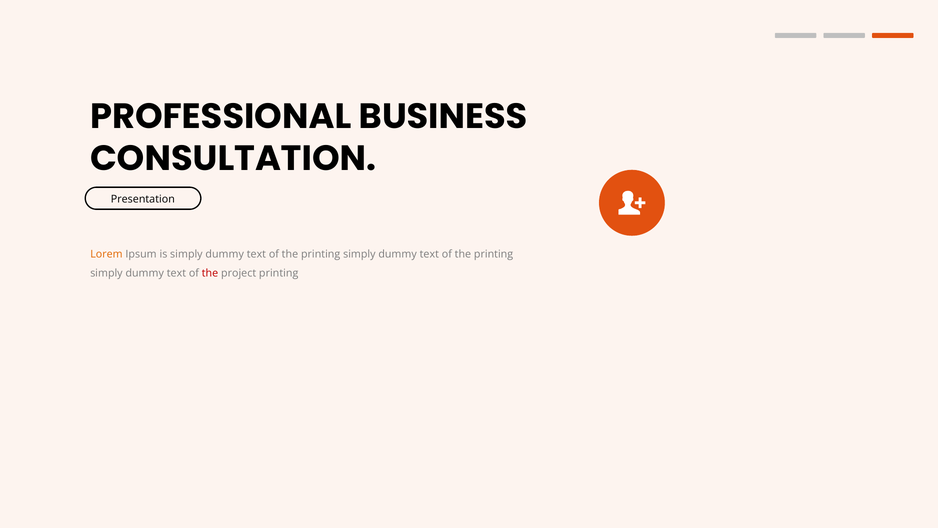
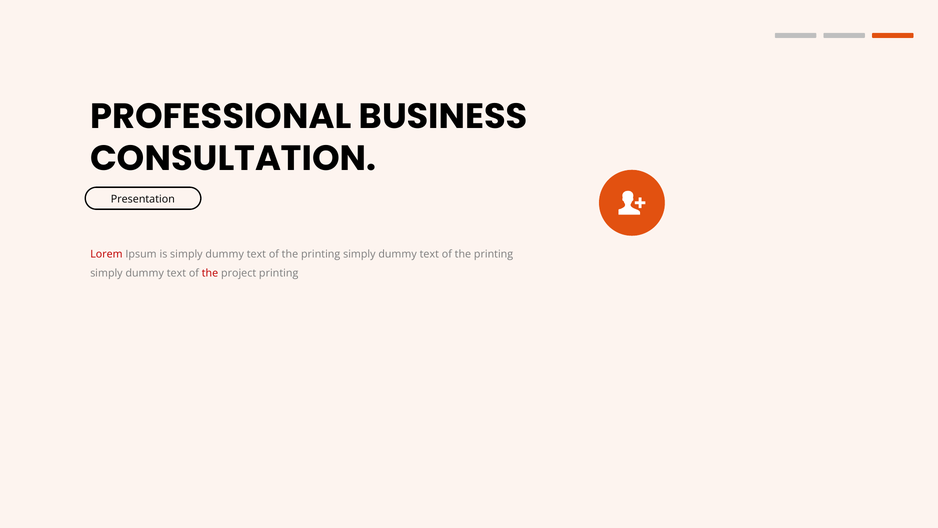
Lorem colour: orange -> red (106, 254)
